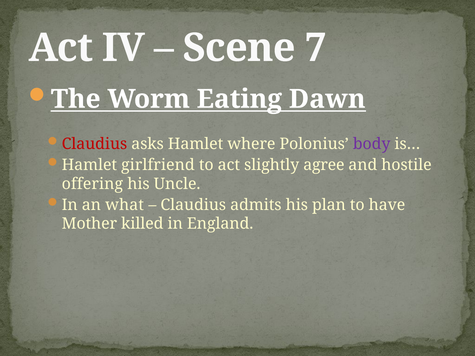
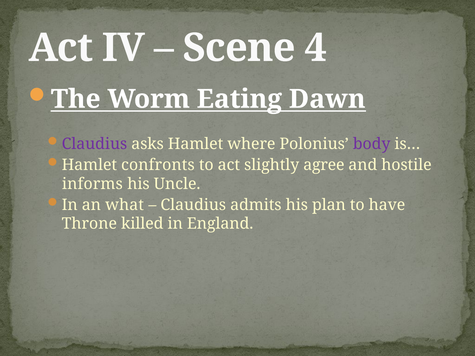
7: 7 -> 4 (316, 48)
Claudius colour: red -> purple (94, 144)
girlfriend: girlfriend -> confronts (158, 165)
offering: offering -> informs (92, 184)
Mother: Mother -> Throne (89, 224)
